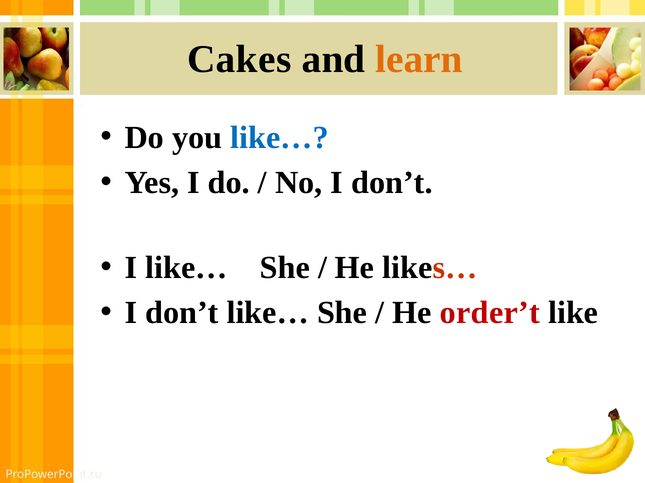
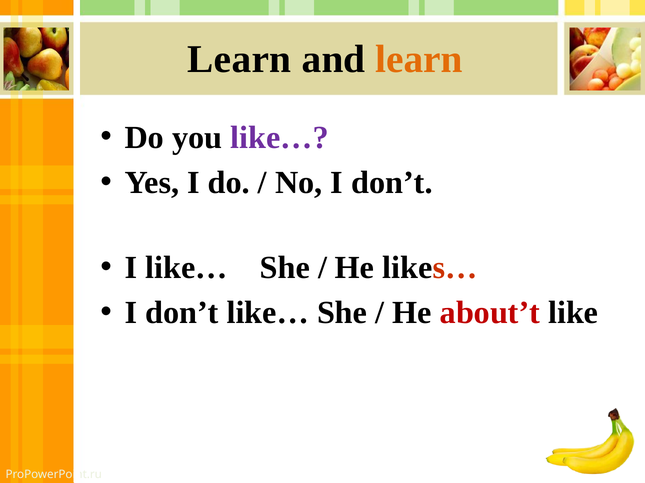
Cakes: Cakes -> Learn (239, 59)
like… colour: blue -> purple (280, 138)
order’t: order’t -> about’t (490, 313)
